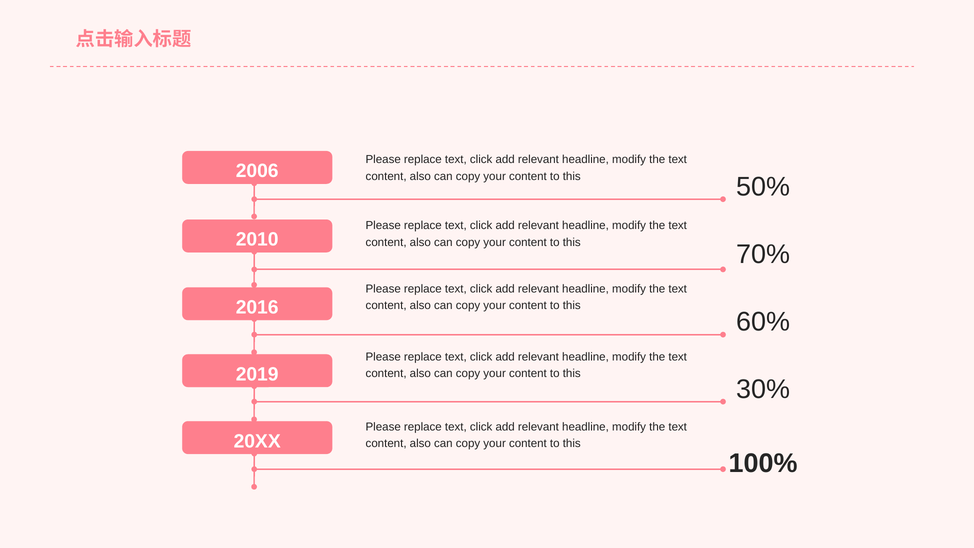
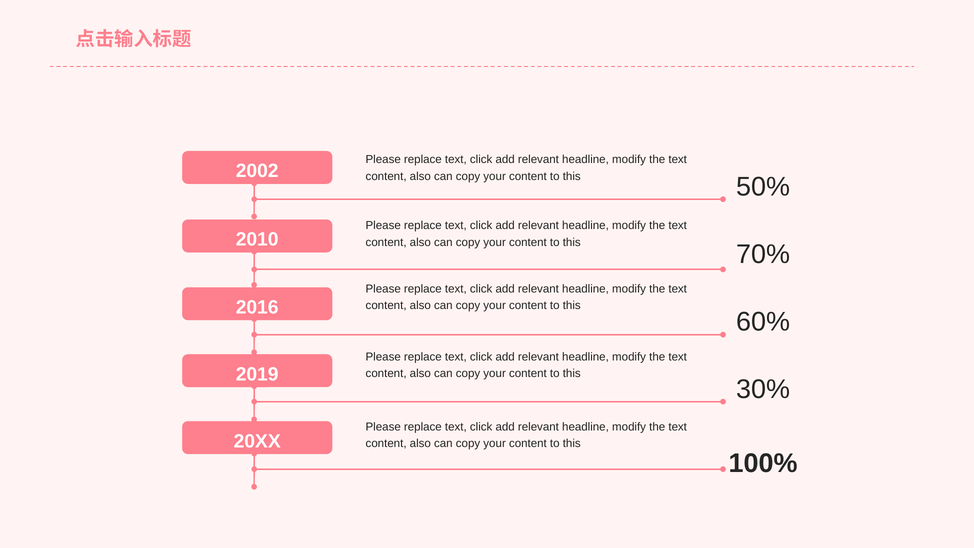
2006: 2006 -> 2002 (257, 171)
